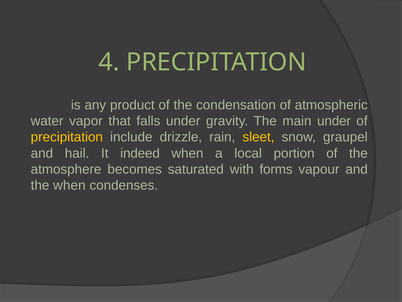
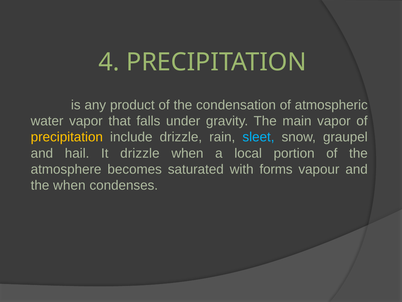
main under: under -> vapor (334, 121)
sleet colour: yellow -> light blue (258, 137)
It indeed: indeed -> drizzle (140, 153)
